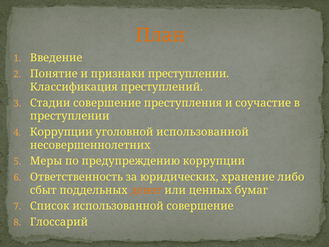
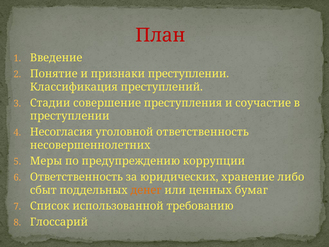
План colour: orange -> red (160, 35)
Коррупции: Коррупции -> Несогласия (61, 132)
уголовной использованной: использованной -> ответственность (202, 132)
использованной совершение: совершение -> требованию (200, 206)
